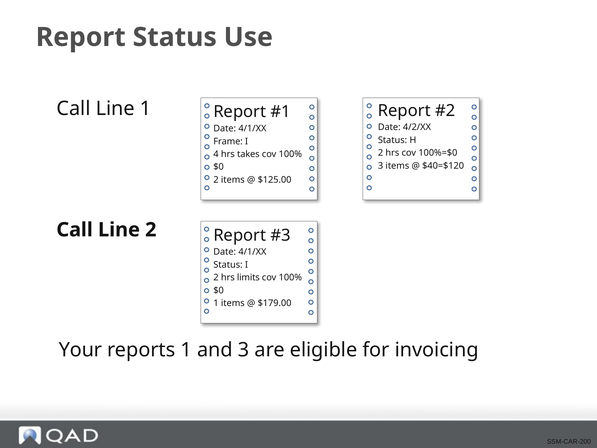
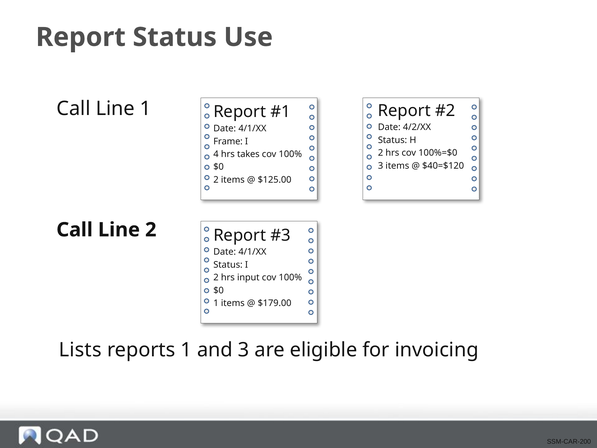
limits: limits -> input (248, 277)
Your: Your -> Lists (80, 350)
